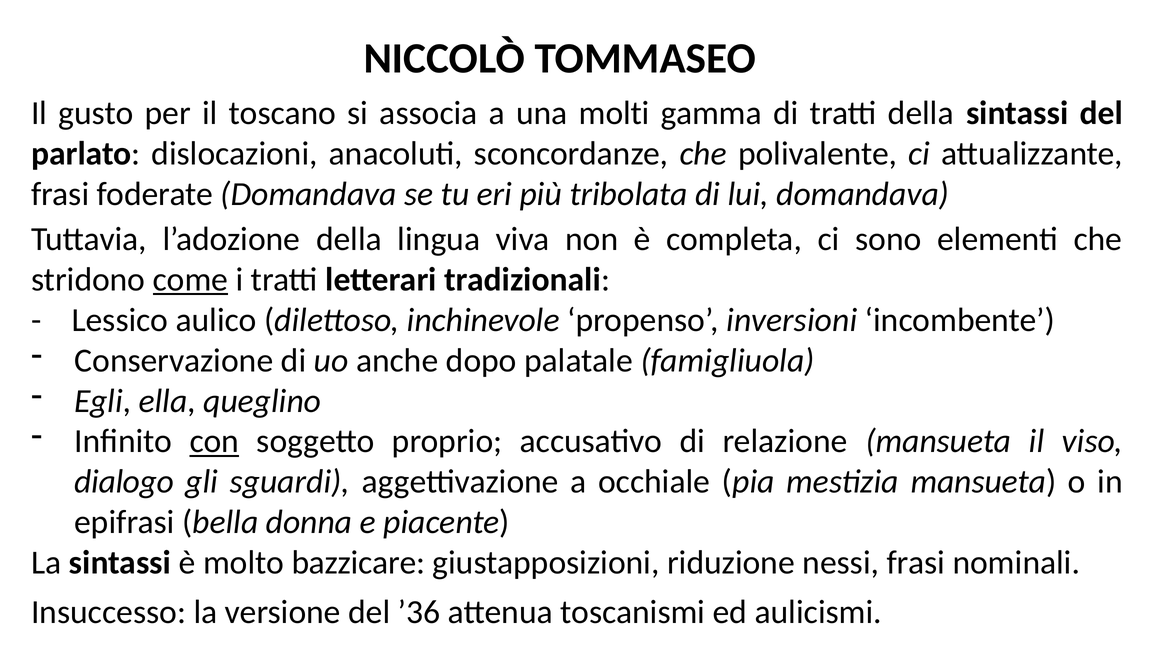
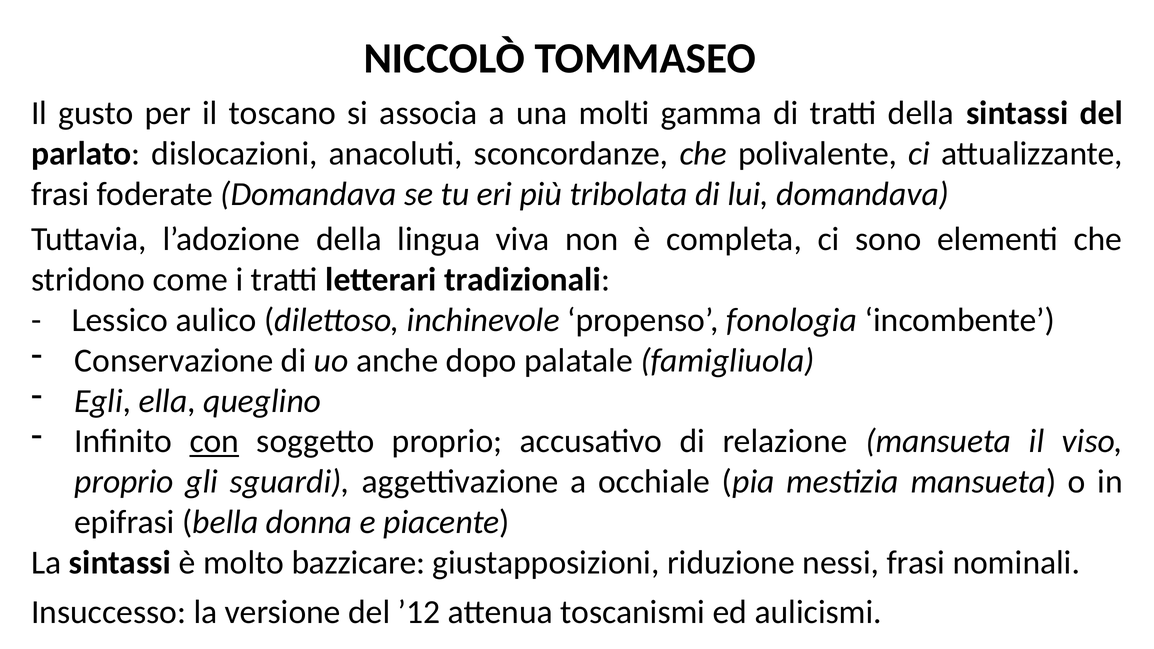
come underline: present -> none (190, 280)
inversioni: inversioni -> fonologia (792, 320)
dialogo: dialogo -> proprio (124, 482)
’36: ’36 -> ’12 (419, 612)
